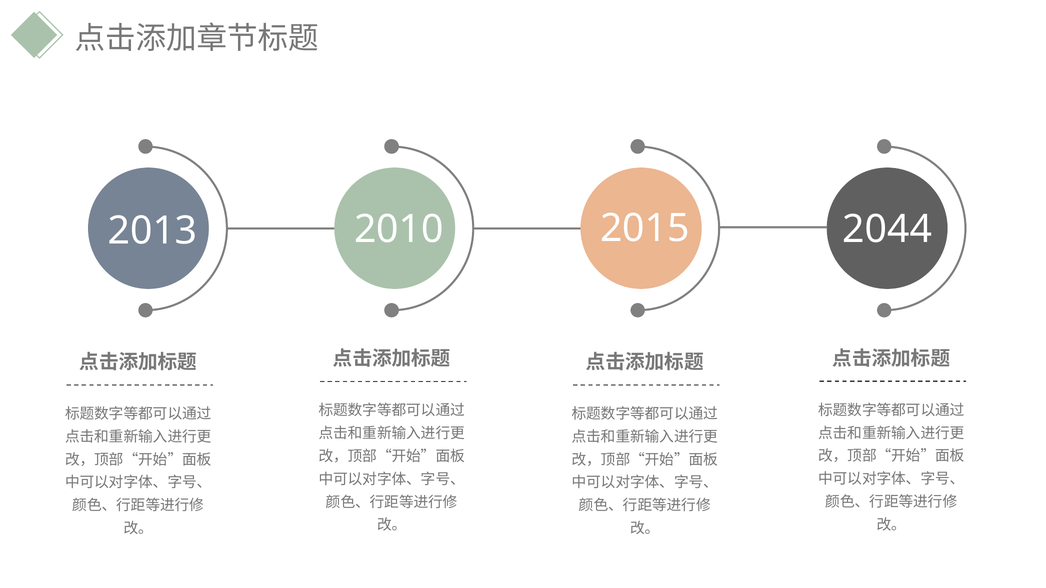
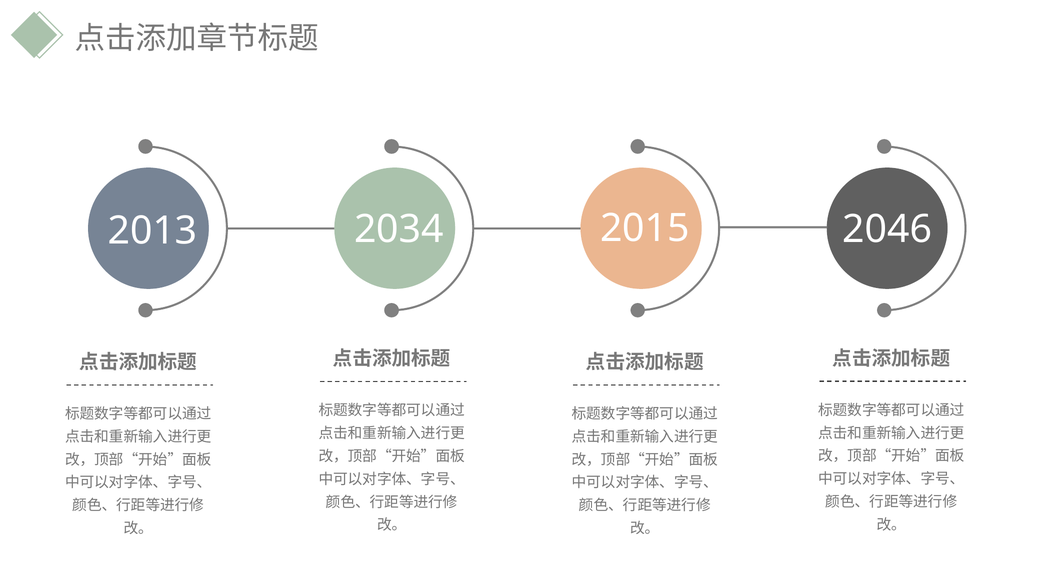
2010: 2010 -> 2034 (399, 230)
2044: 2044 -> 2046 (887, 229)
